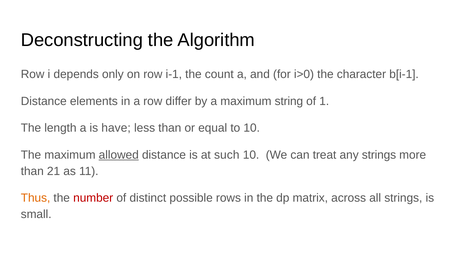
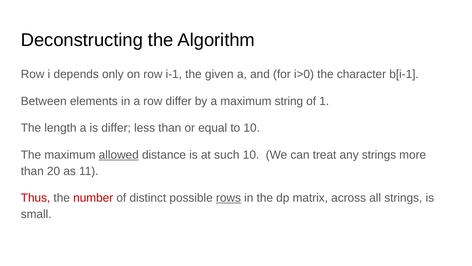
count: count -> given (219, 74)
Distance: Distance -> Between (44, 101)
is have: have -> differ (116, 128)
21: 21 -> 20 (54, 171)
Thus colour: orange -> red (36, 198)
rows underline: none -> present (228, 198)
